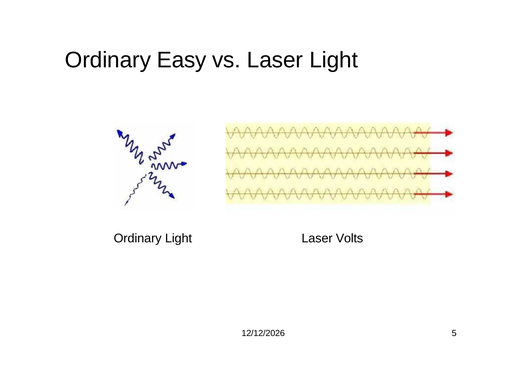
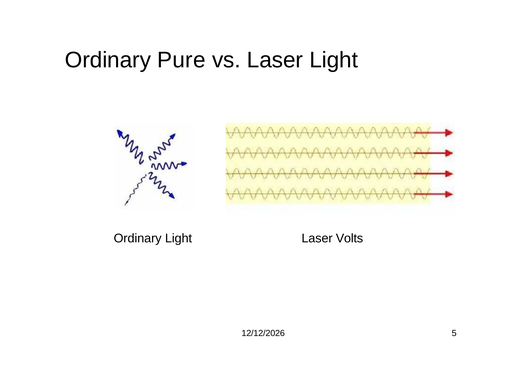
Easy: Easy -> Pure (181, 60)
